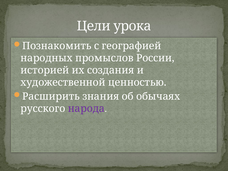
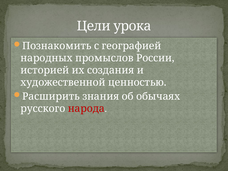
народа colour: purple -> red (86, 109)
